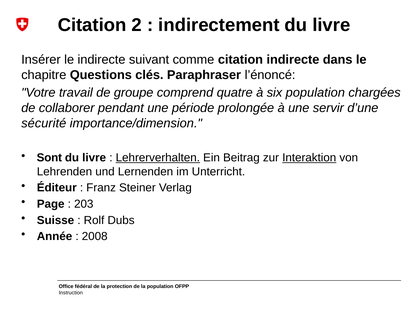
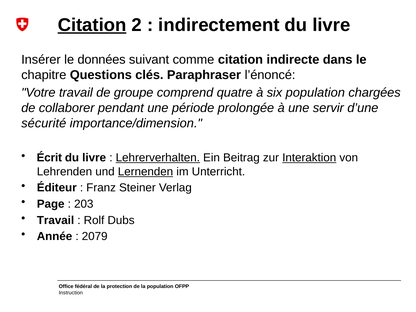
Citation underline: none -> present (92, 25)
le indirecte: indirecte -> données (102, 60)
Sont: Sont -> Écrit (49, 158)
Lernenden underline: none -> present (146, 172)
Suisse: Suisse -> Travail (56, 220)
2008: 2008 -> 2079 (95, 236)
